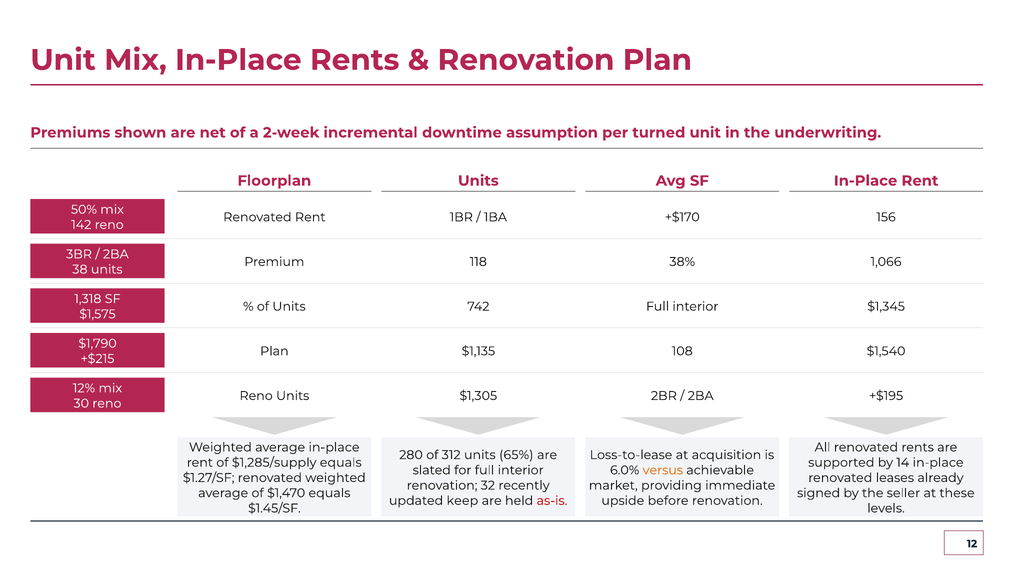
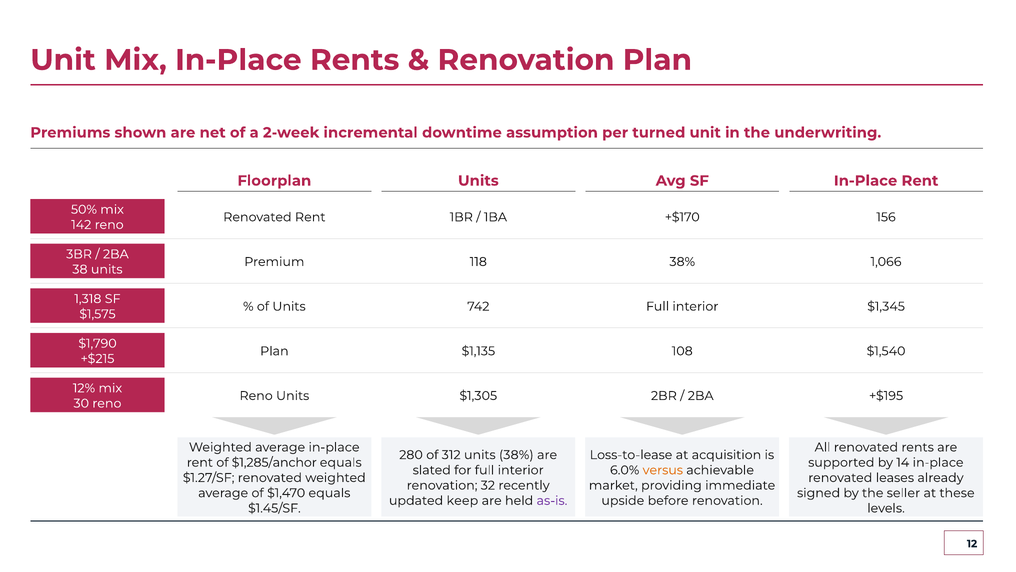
units 65%: 65% -> 38% (516, 455)
$1,285/supply: $1,285/supply -> $1,285/anchor (274, 462)
as-is colour: red -> purple (552, 500)
